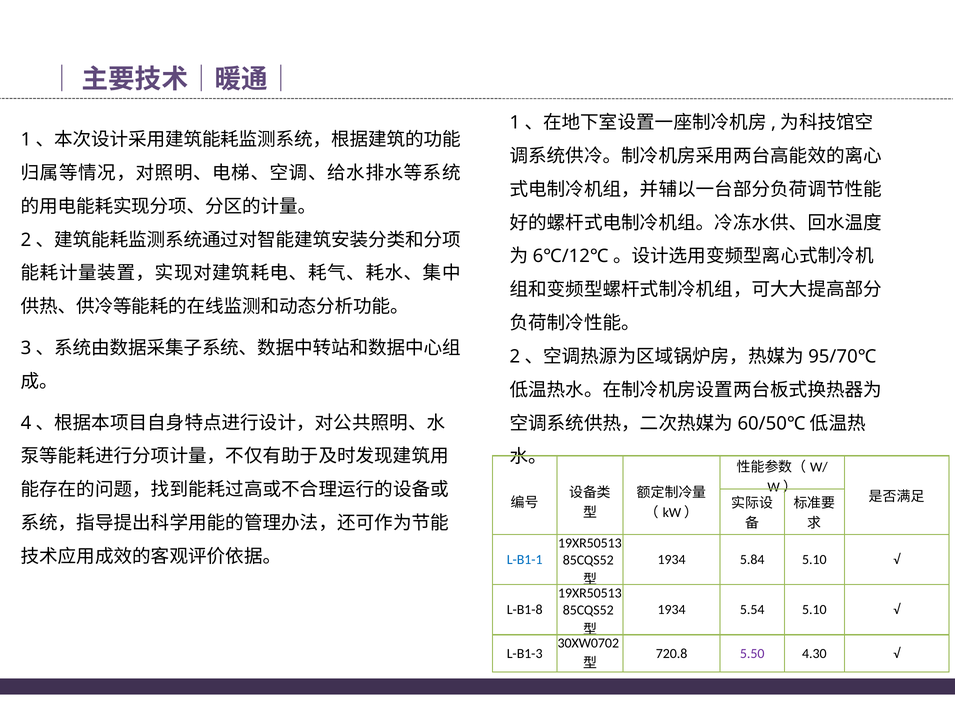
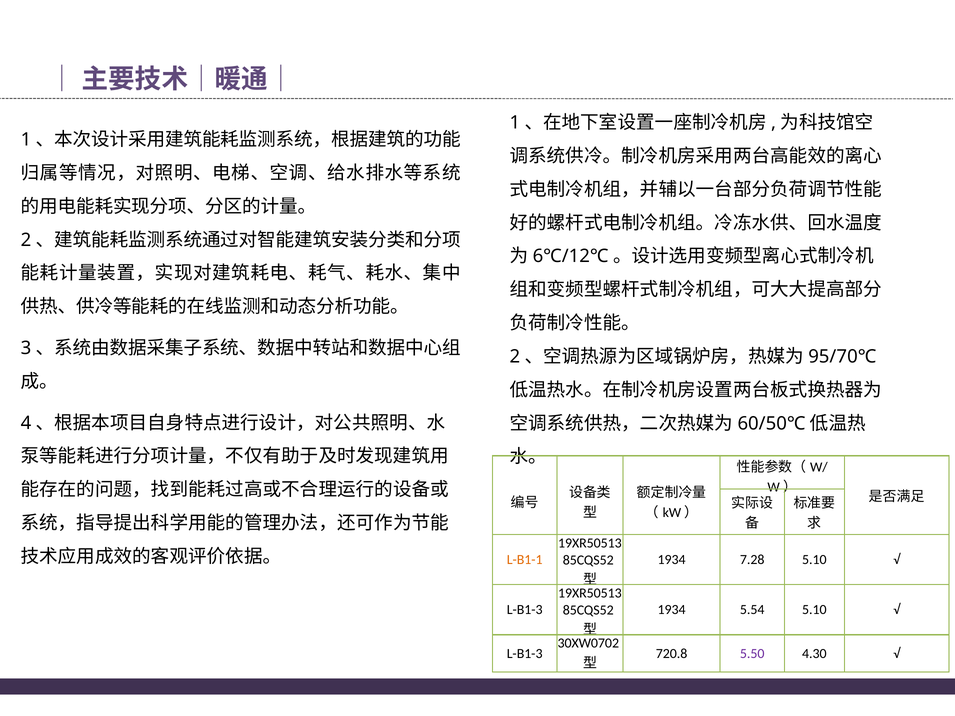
L-B1-1 colour: blue -> orange (525, 560)
5.84: 5.84 -> 7.28 (752, 560)
L-B1-8: L-B1-8 -> L-B1-3 (525, 610)
